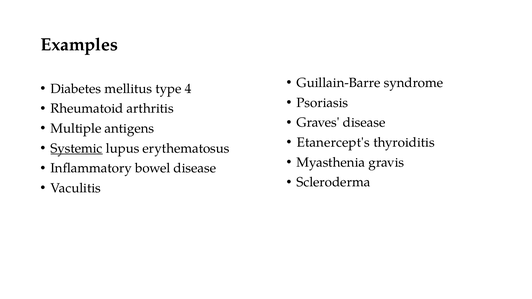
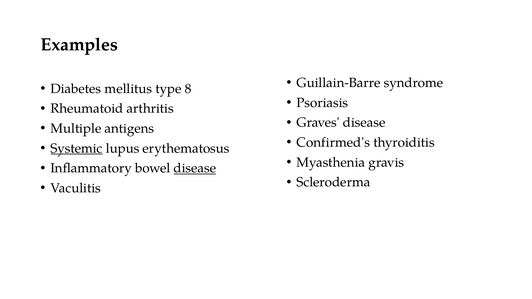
4: 4 -> 8 (188, 89)
Etanercept's: Etanercept's -> Confirmed's (333, 143)
disease underline: none -> present (195, 168)
